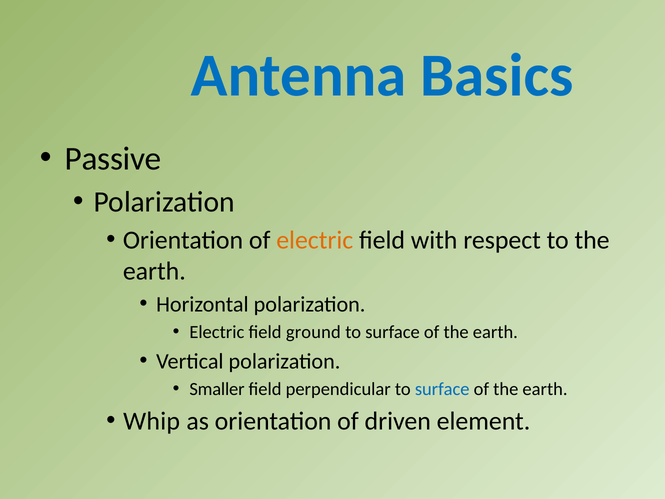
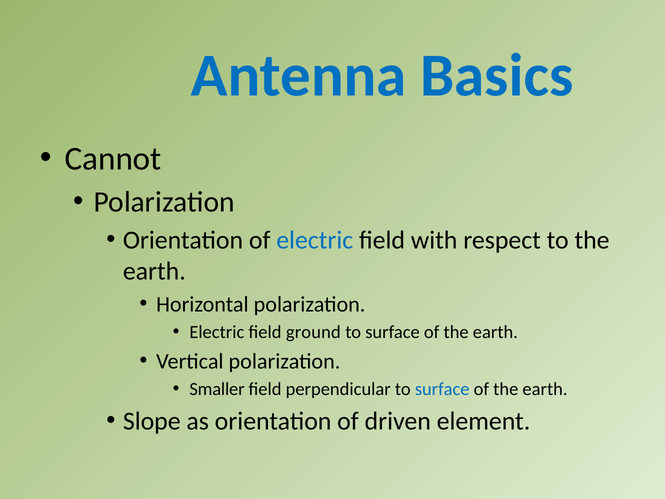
Passive: Passive -> Cannot (113, 159)
electric colour: orange -> blue (315, 240)
Whip: Whip -> Slope (152, 421)
